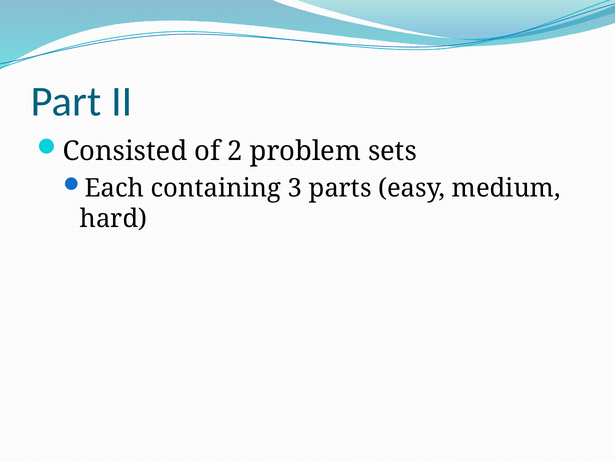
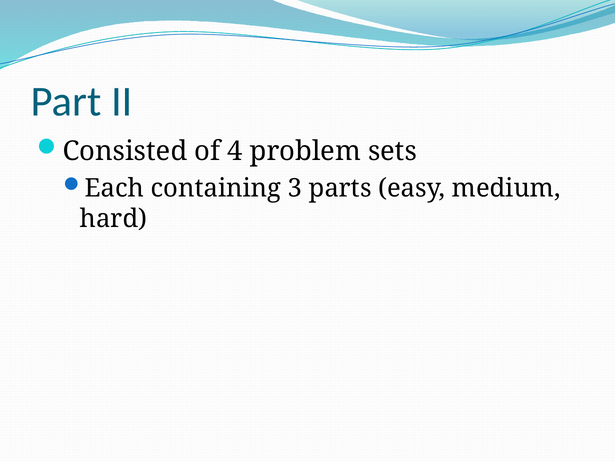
2: 2 -> 4 (235, 152)
